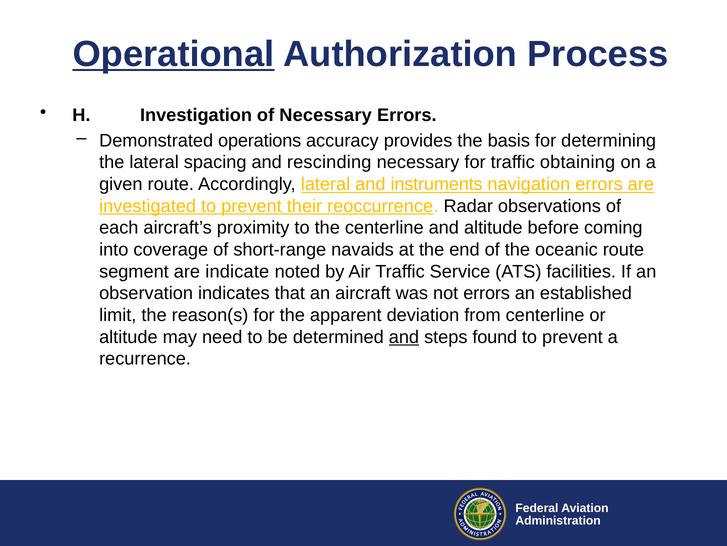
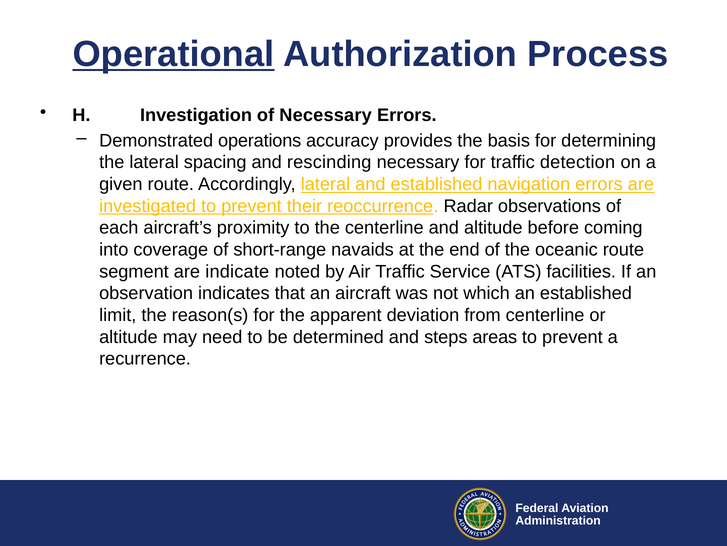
obtaining: obtaining -> detection (578, 162)
and instruments: instruments -> established (437, 184)
not errors: errors -> which (487, 293)
and underline: present -> none (404, 337)
found: found -> areas (495, 337)
